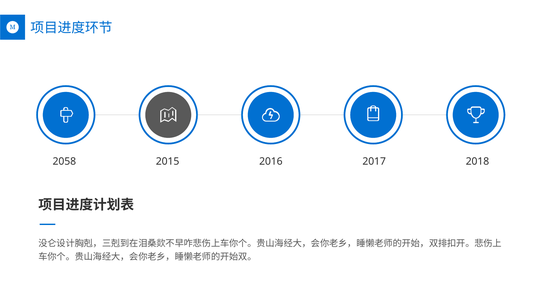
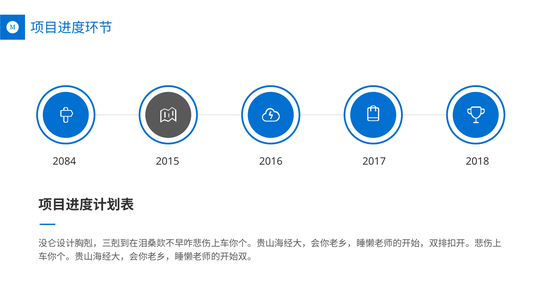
2058: 2058 -> 2084 (64, 161)
